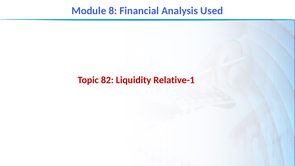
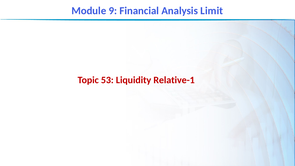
8: 8 -> 9 (113, 11)
Used: Used -> Limit (212, 11)
82: 82 -> 53 (107, 80)
